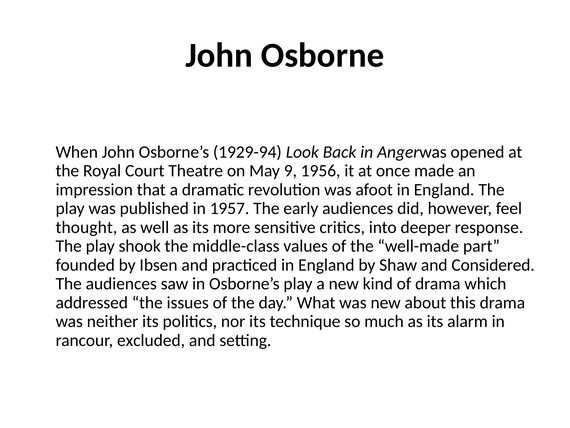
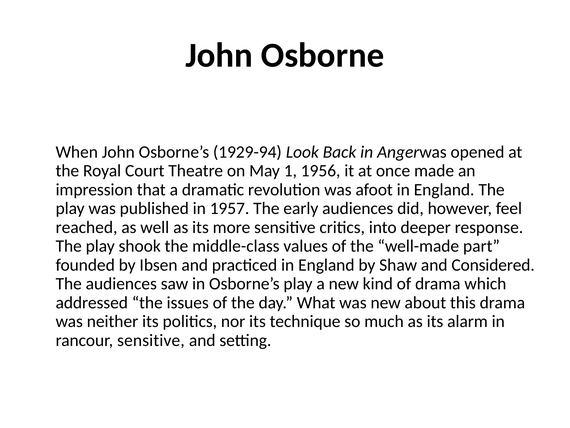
9: 9 -> 1 (290, 171)
thought: thought -> reached (87, 227)
rancour excluded: excluded -> sensitive (151, 340)
